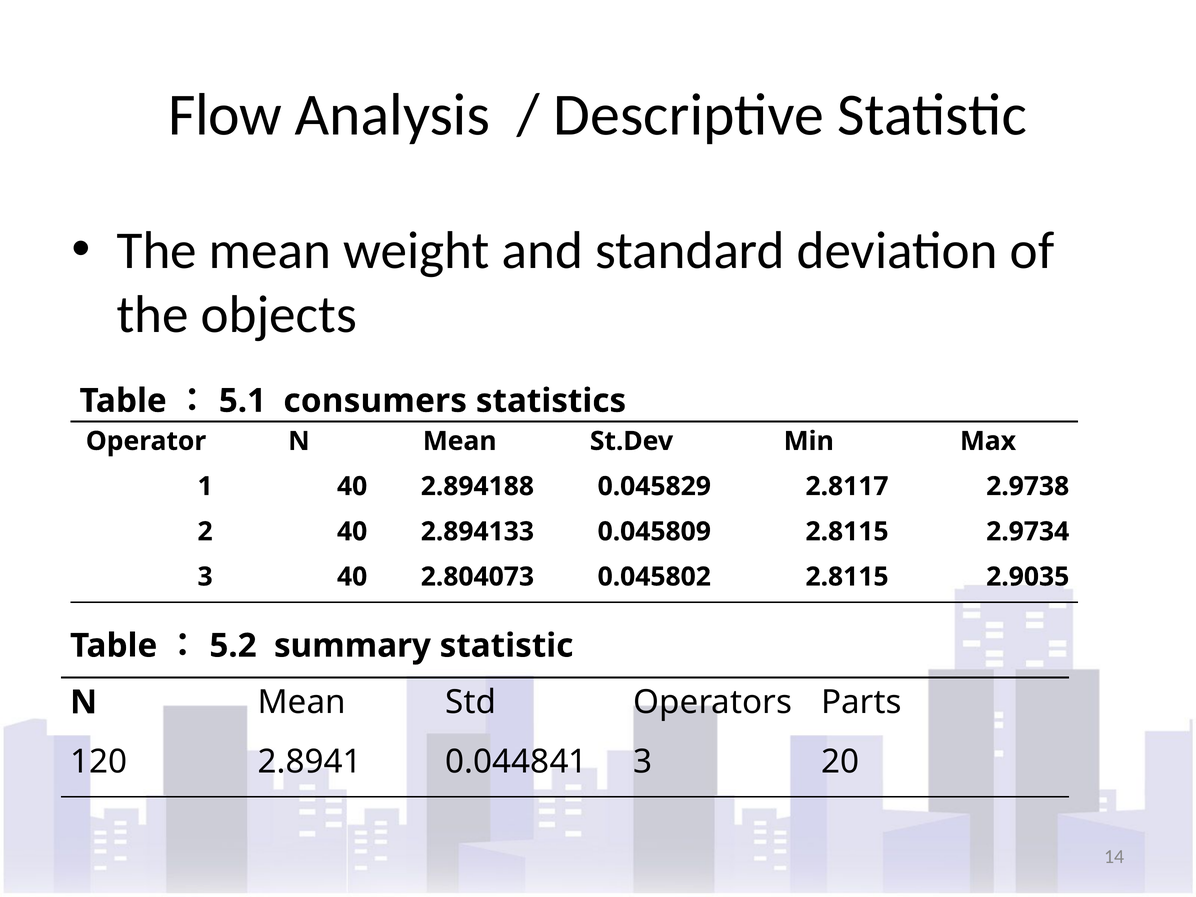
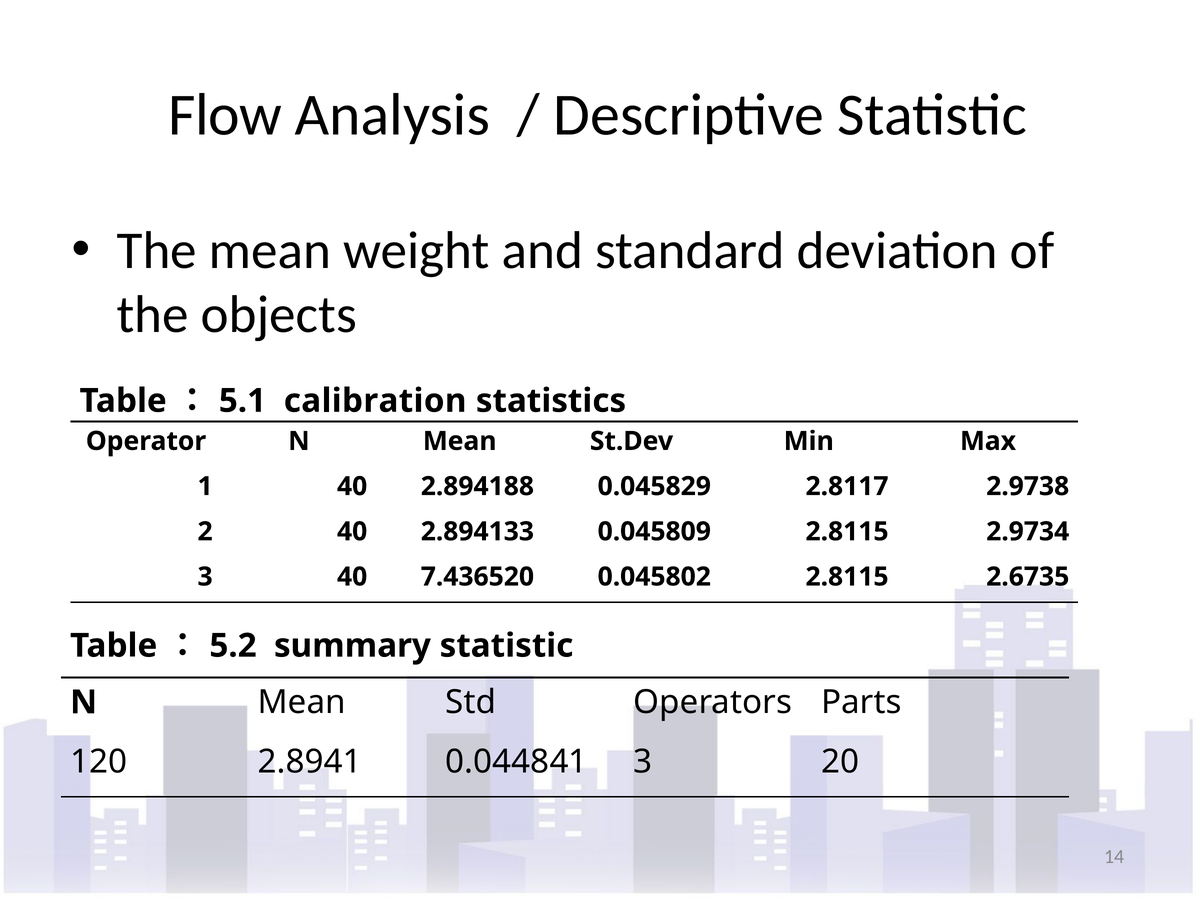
consumers: consumers -> calibration (375, 401)
2.804073: 2.804073 -> 7.436520 (477, 577)
2.9035: 2.9035 -> 2.6735 (1028, 577)
